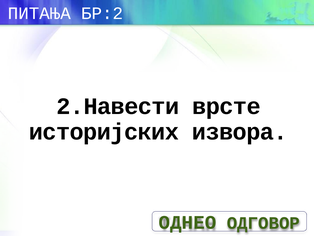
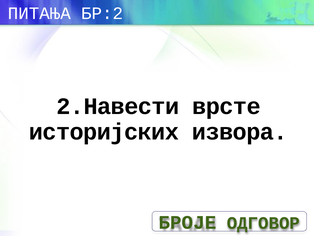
ОДНЕО: ОДНЕО -> БРОЈЕ (187, 222)
